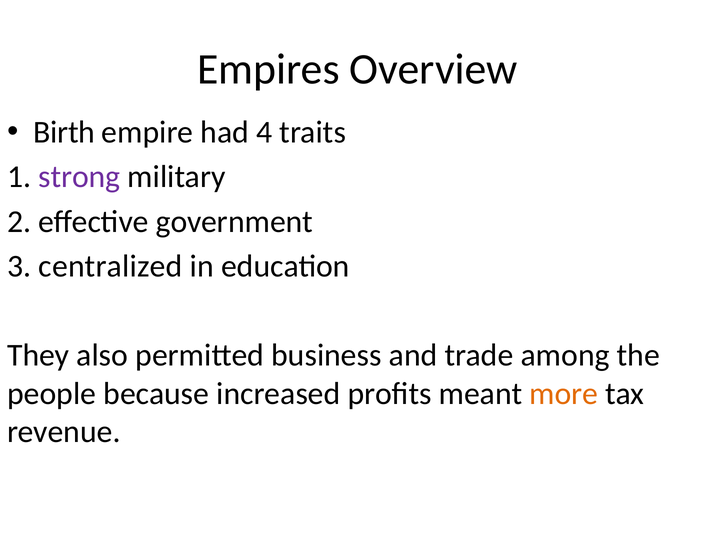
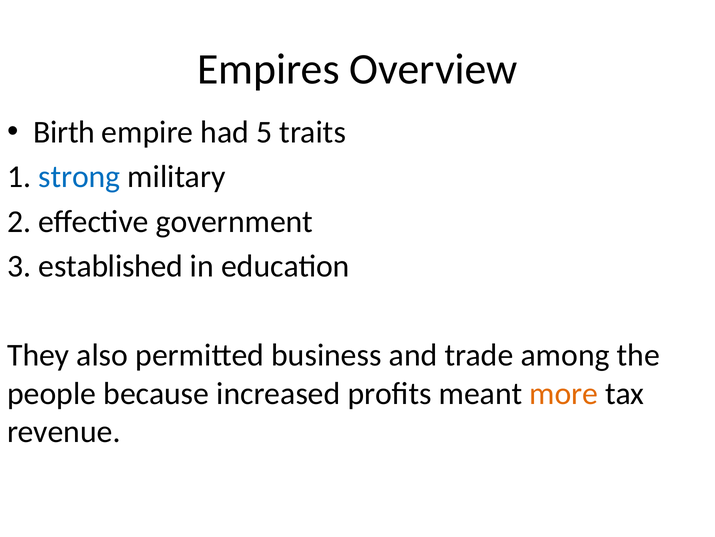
4: 4 -> 5 (264, 132)
strong colour: purple -> blue (79, 177)
centralized: centralized -> established (111, 266)
